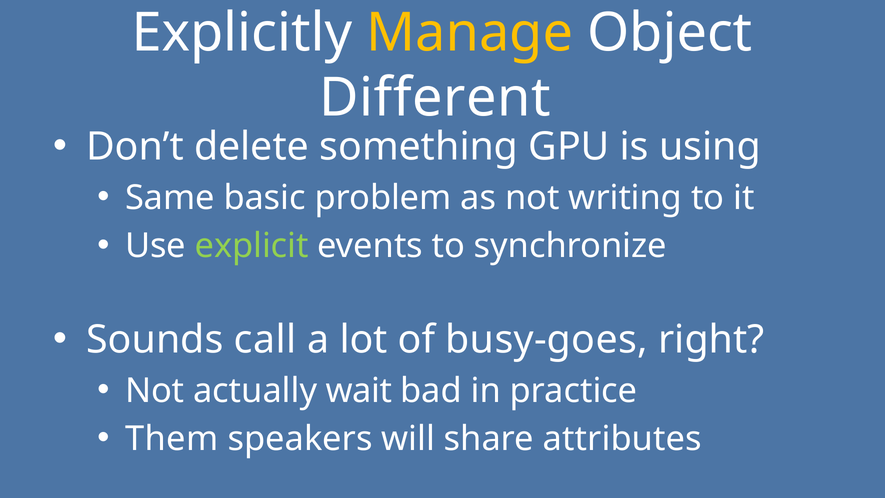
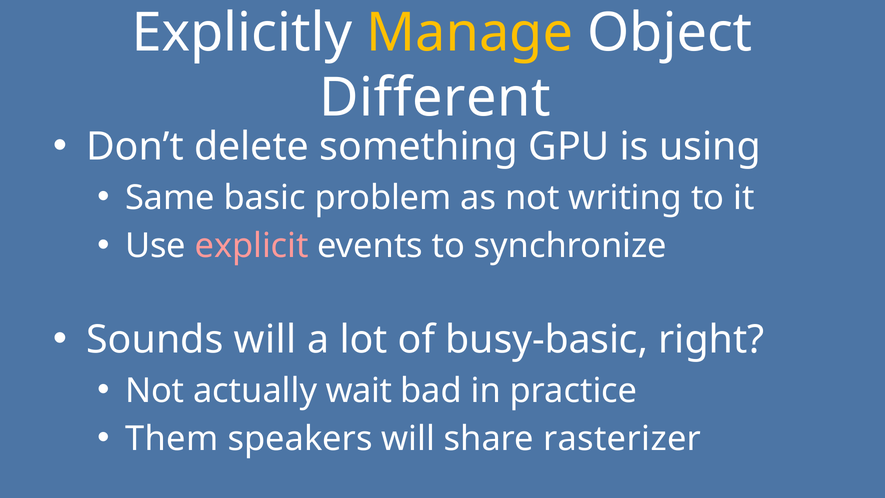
explicit colour: light green -> pink (252, 246)
Sounds call: call -> will (265, 340)
busy-goes: busy-goes -> busy-basic (547, 340)
attributes: attributes -> rasterizer (622, 439)
